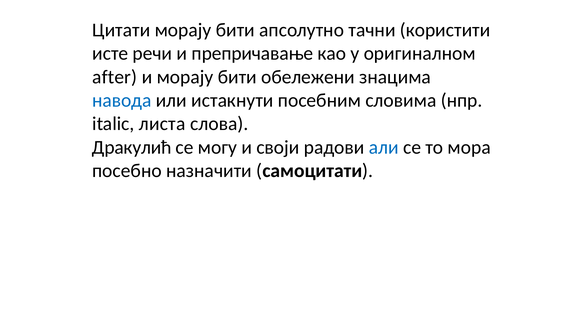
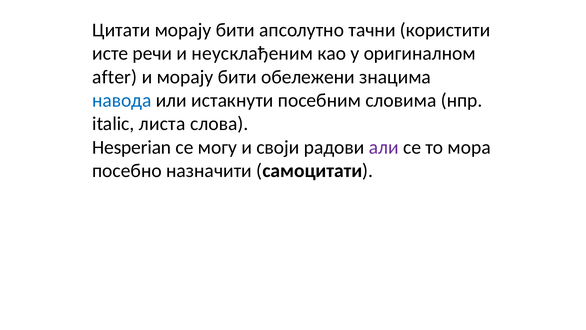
препричавање: препричавање -> неусклађеним (252, 53)
Дракулић: Дракулић -> Hesperian (132, 147)
али colour: blue -> purple (384, 147)
